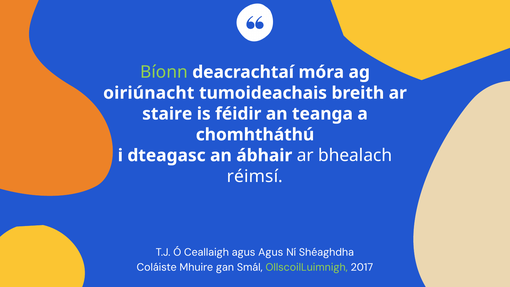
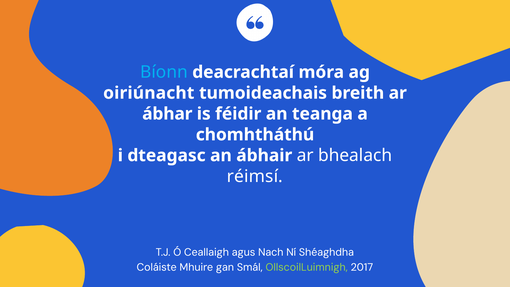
Bíonn colour: light green -> light blue (164, 72)
staire: staire -> ábhar (167, 114)
agus Agus: Agus -> Nach (271, 252)
